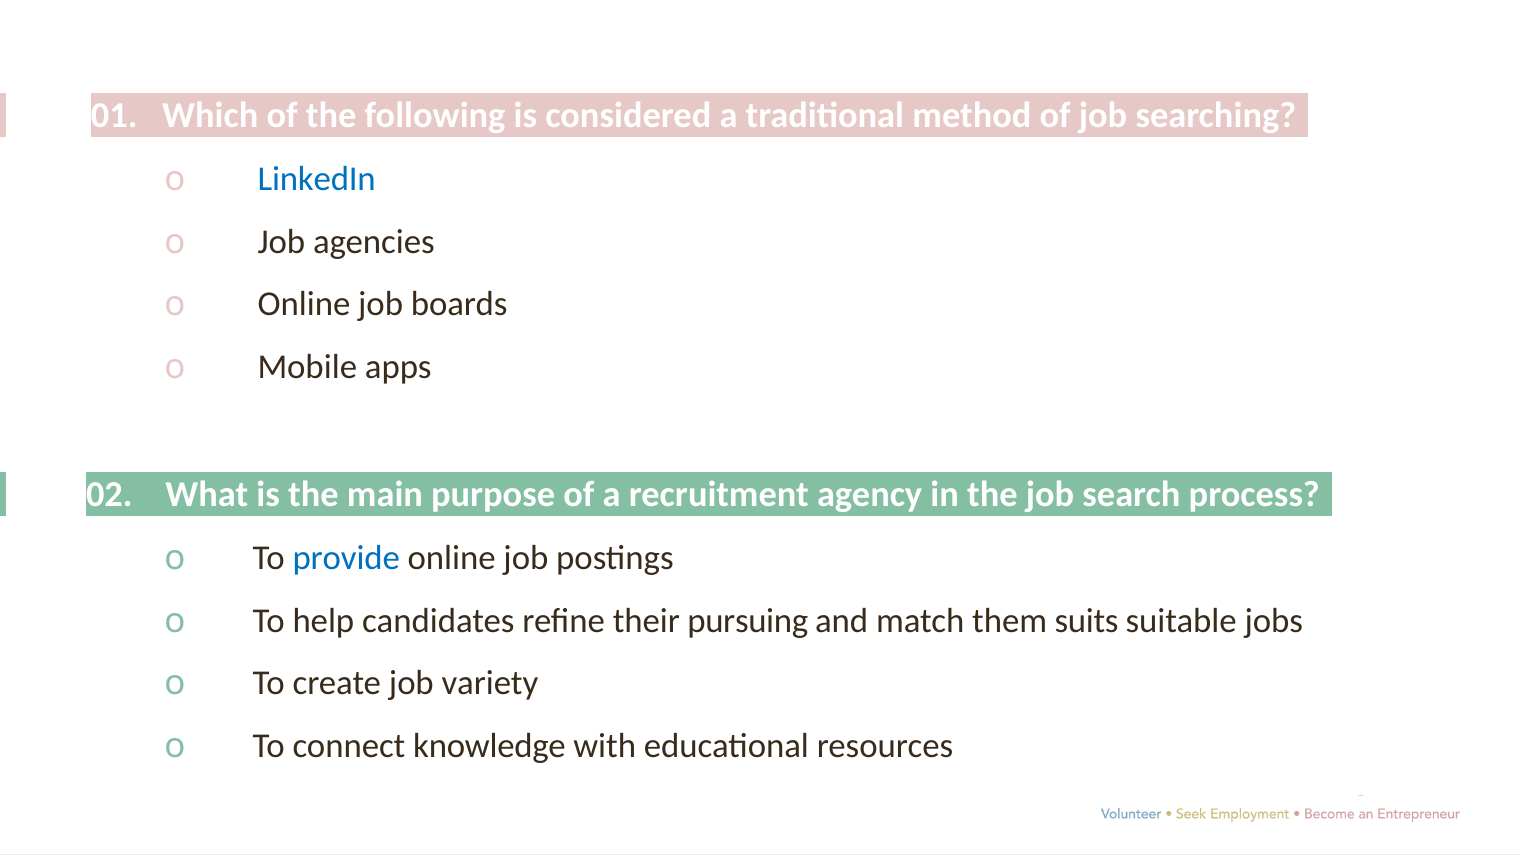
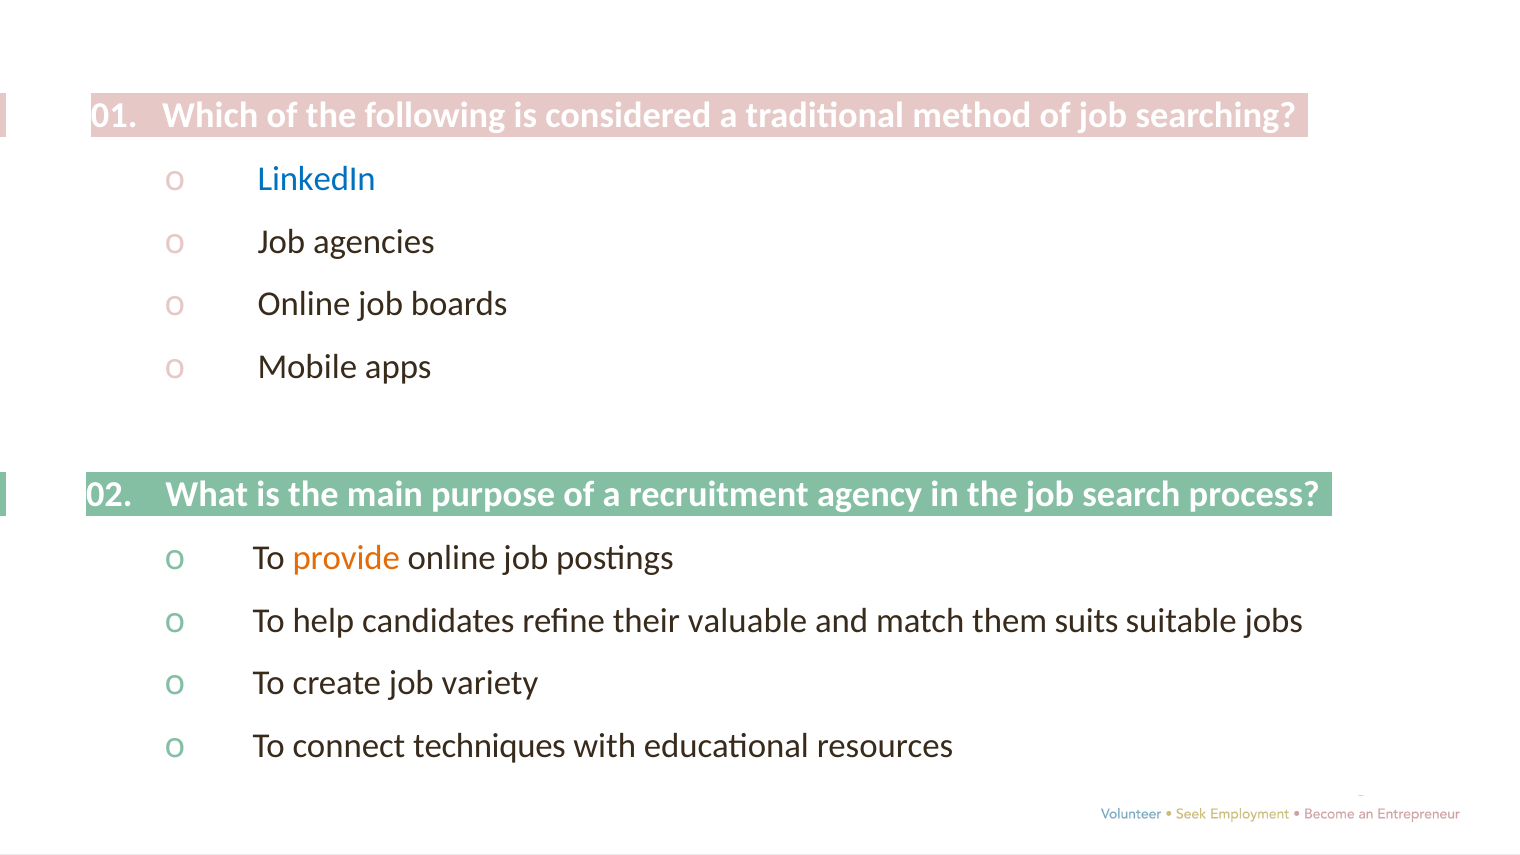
provide colour: blue -> orange (346, 558)
pursuing: pursuing -> valuable (748, 621)
knowledge: knowledge -> techniques (490, 746)
